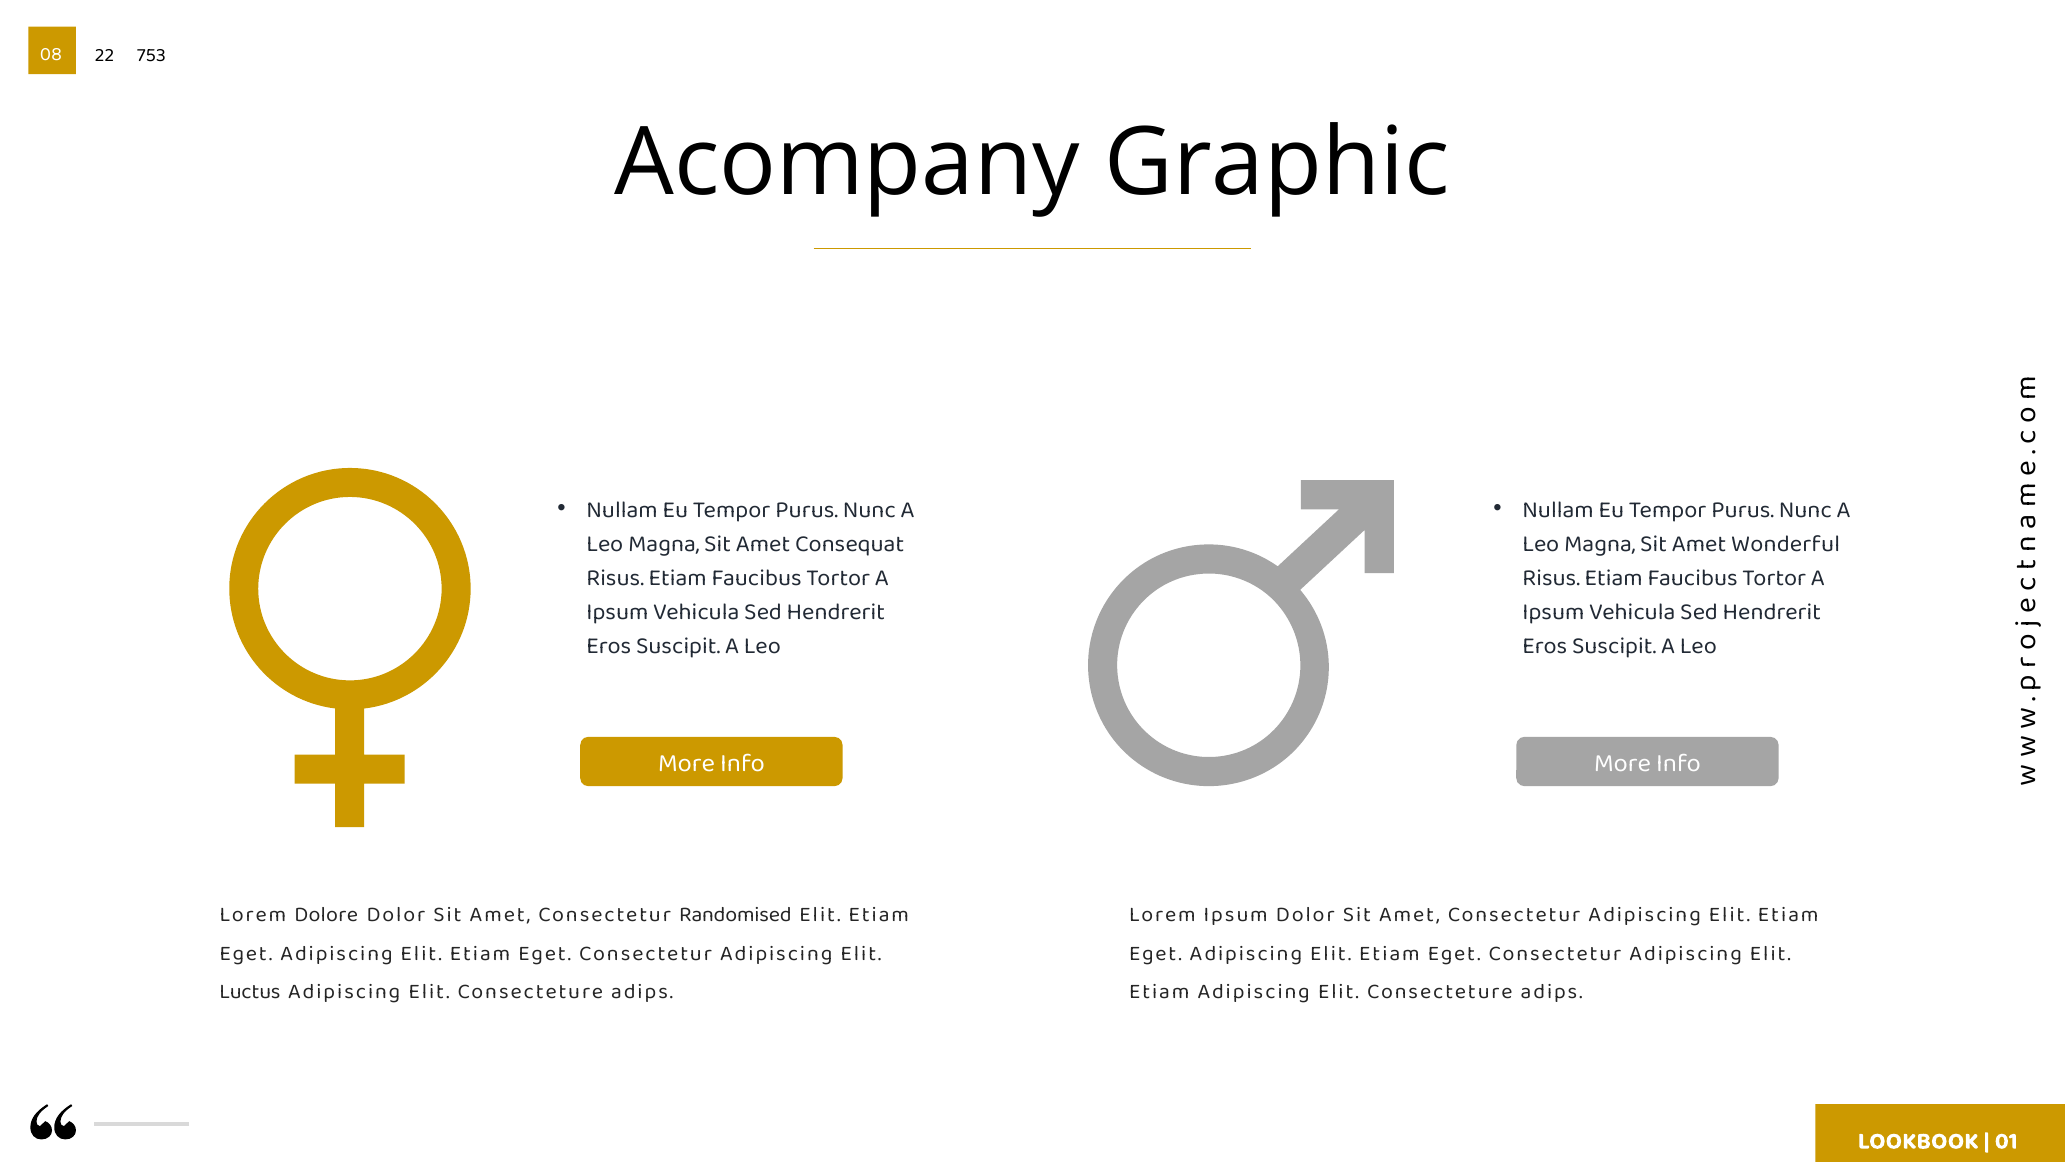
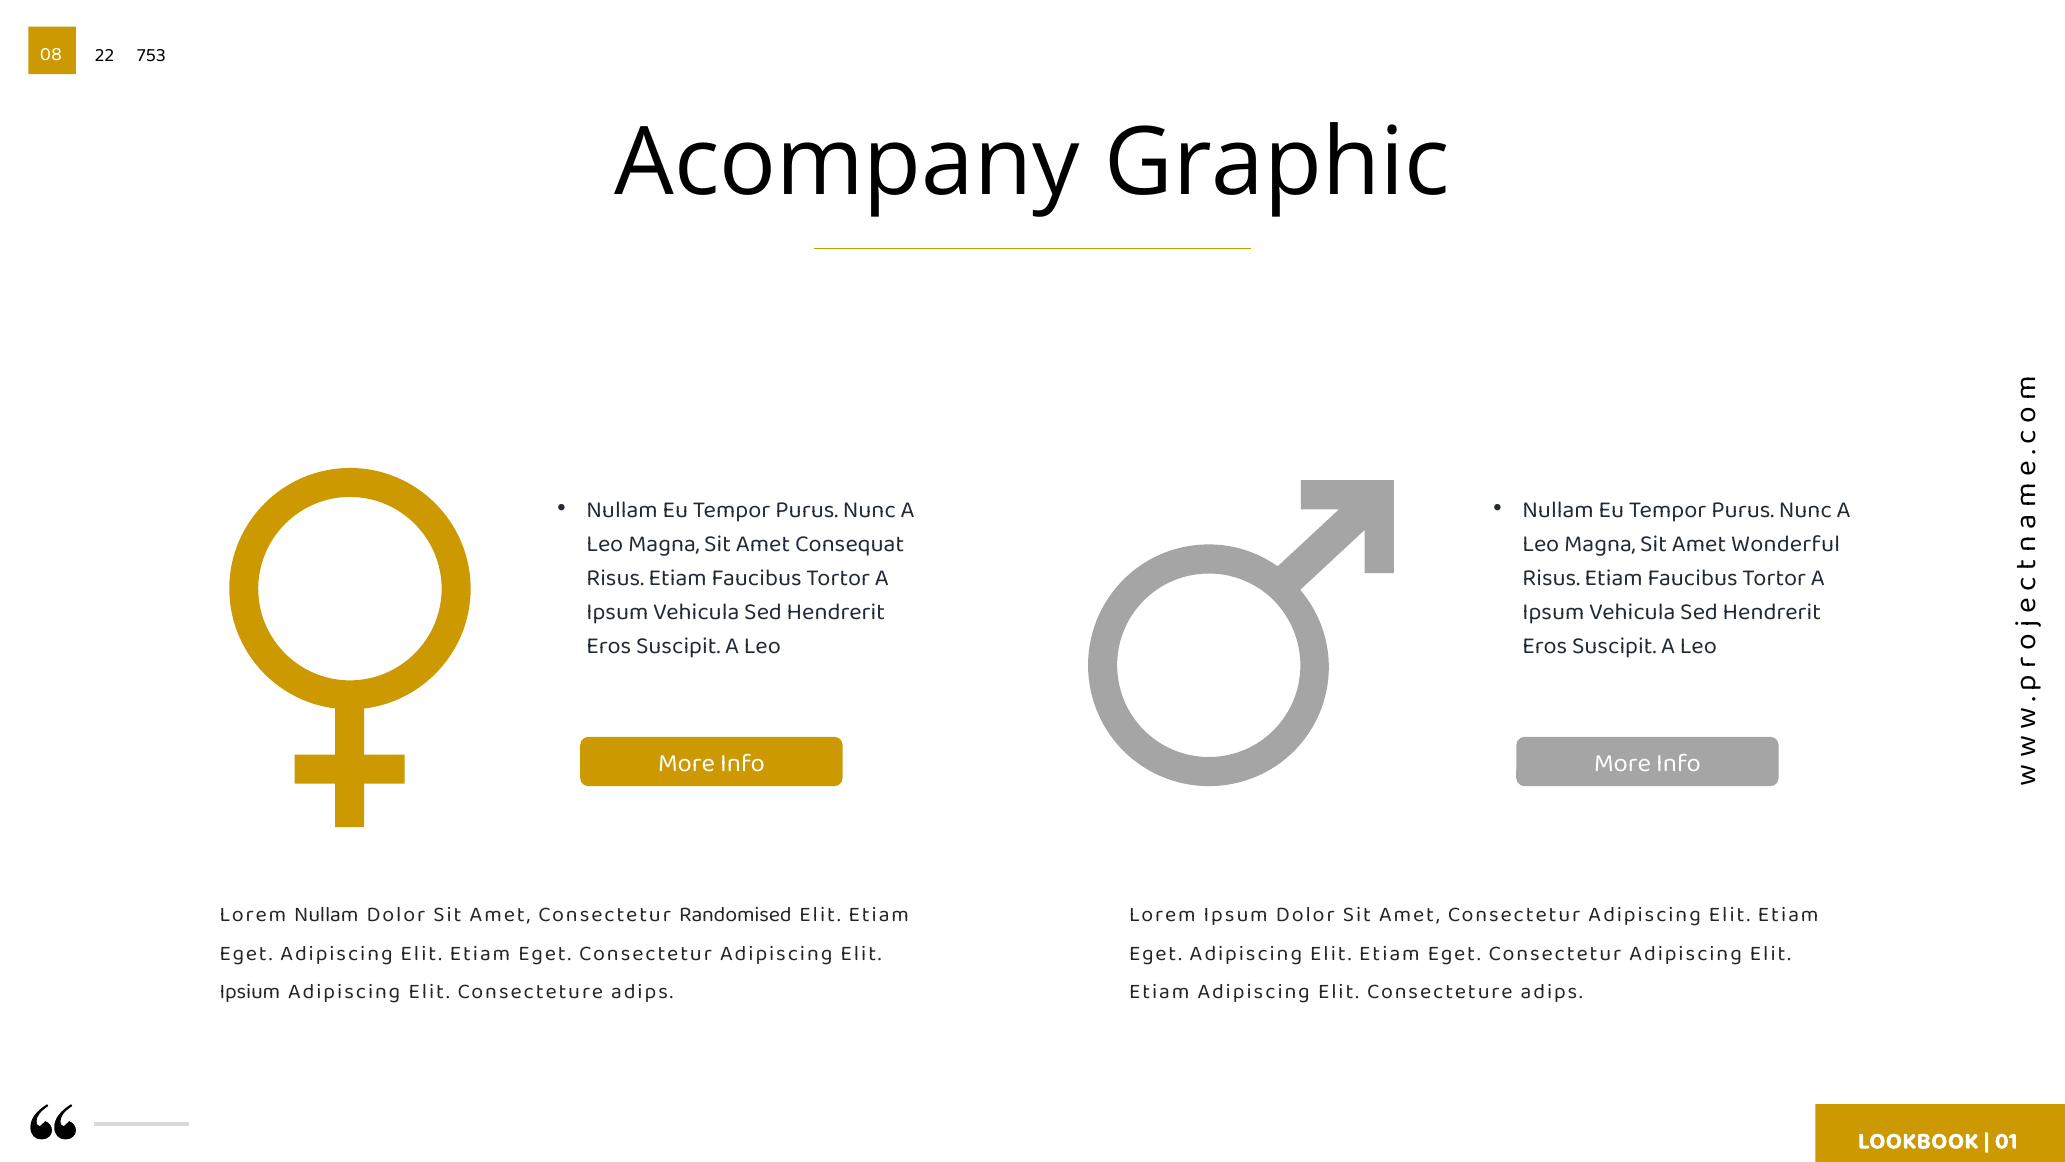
Lorem Dolore: Dolore -> Nullam (326, 914)
Luctus: Luctus -> Ipsium (250, 991)
